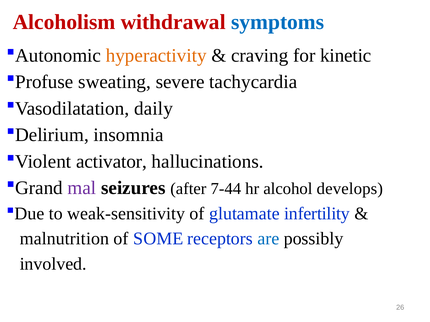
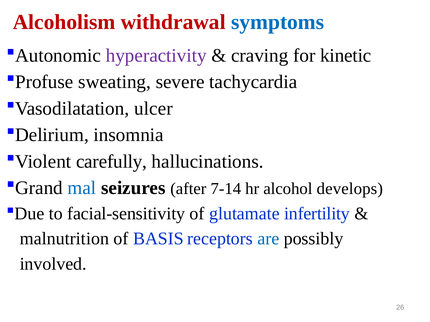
hyperactivity colour: orange -> purple (156, 56)
daily: daily -> ulcer (153, 109)
activator: activator -> carefully (112, 162)
mal colour: purple -> blue (82, 188)
7-44: 7-44 -> 7-14 (226, 189)
weak-sensitivity: weak-sensitivity -> facial-sensitivity (126, 214)
SOME: SOME -> BASIS (158, 239)
